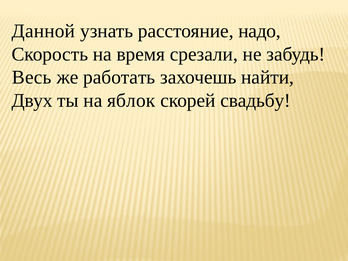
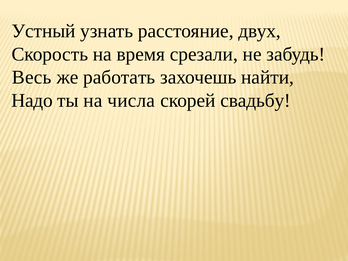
Данной: Данной -> Устный (44, 31)
надо: надо -> двух (260, 31)
Двух: Двух -> Надо (32, 101)
яблок: яблок -> числа (131, 101)
